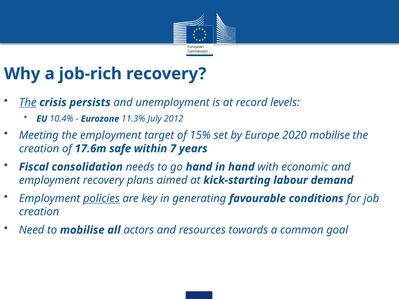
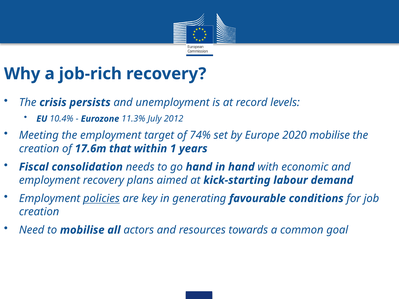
The underline: present -> none (28, 103)
15%: 15% -> 74% (200, 135)
safe: safe -> that (120, 149)
7: 7 -> 1 (173, 149)
